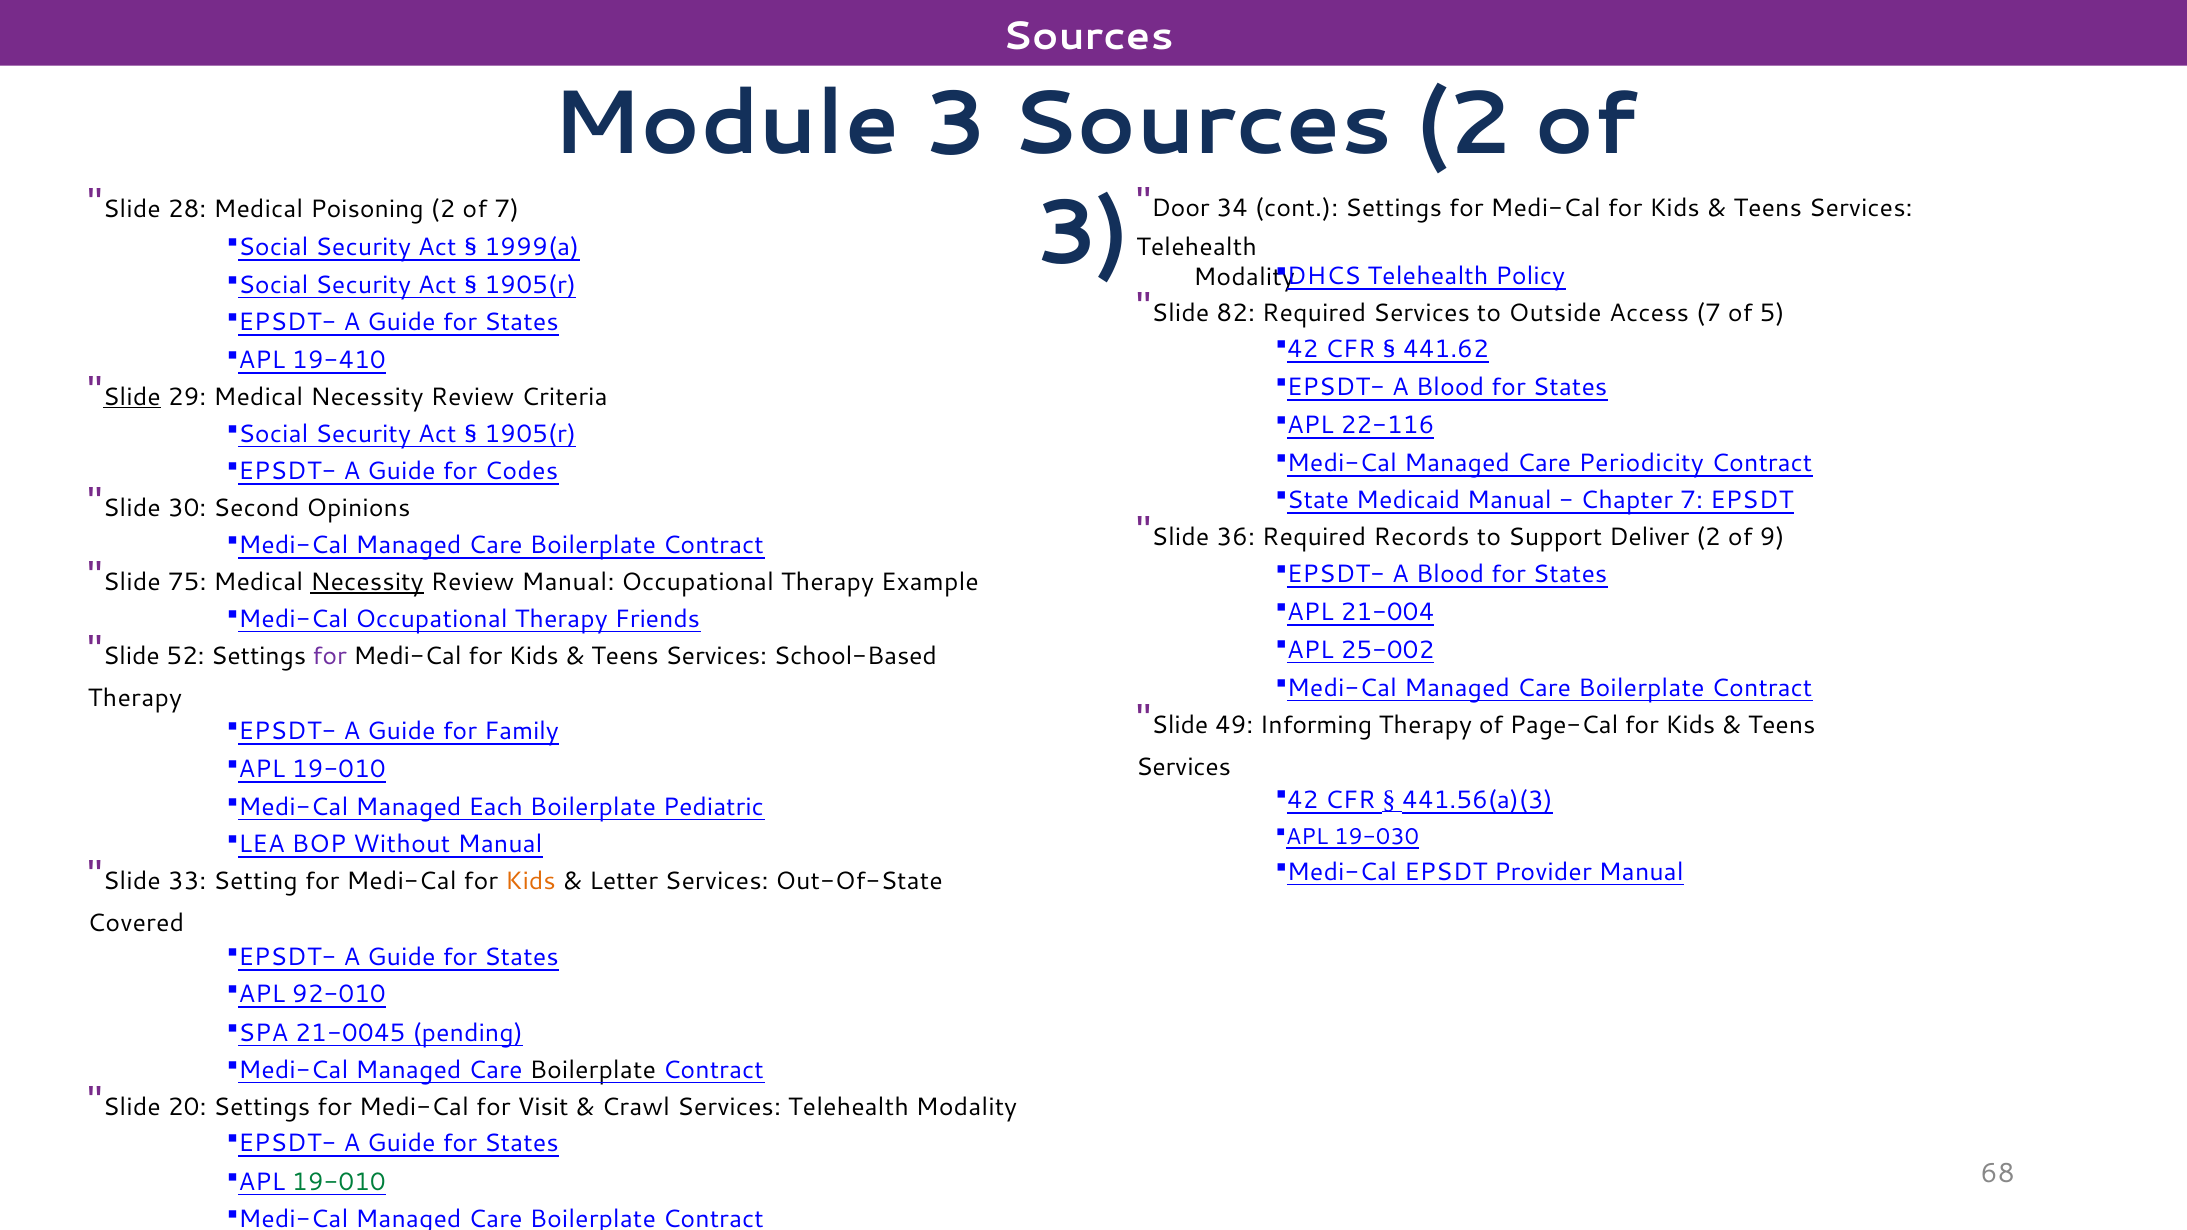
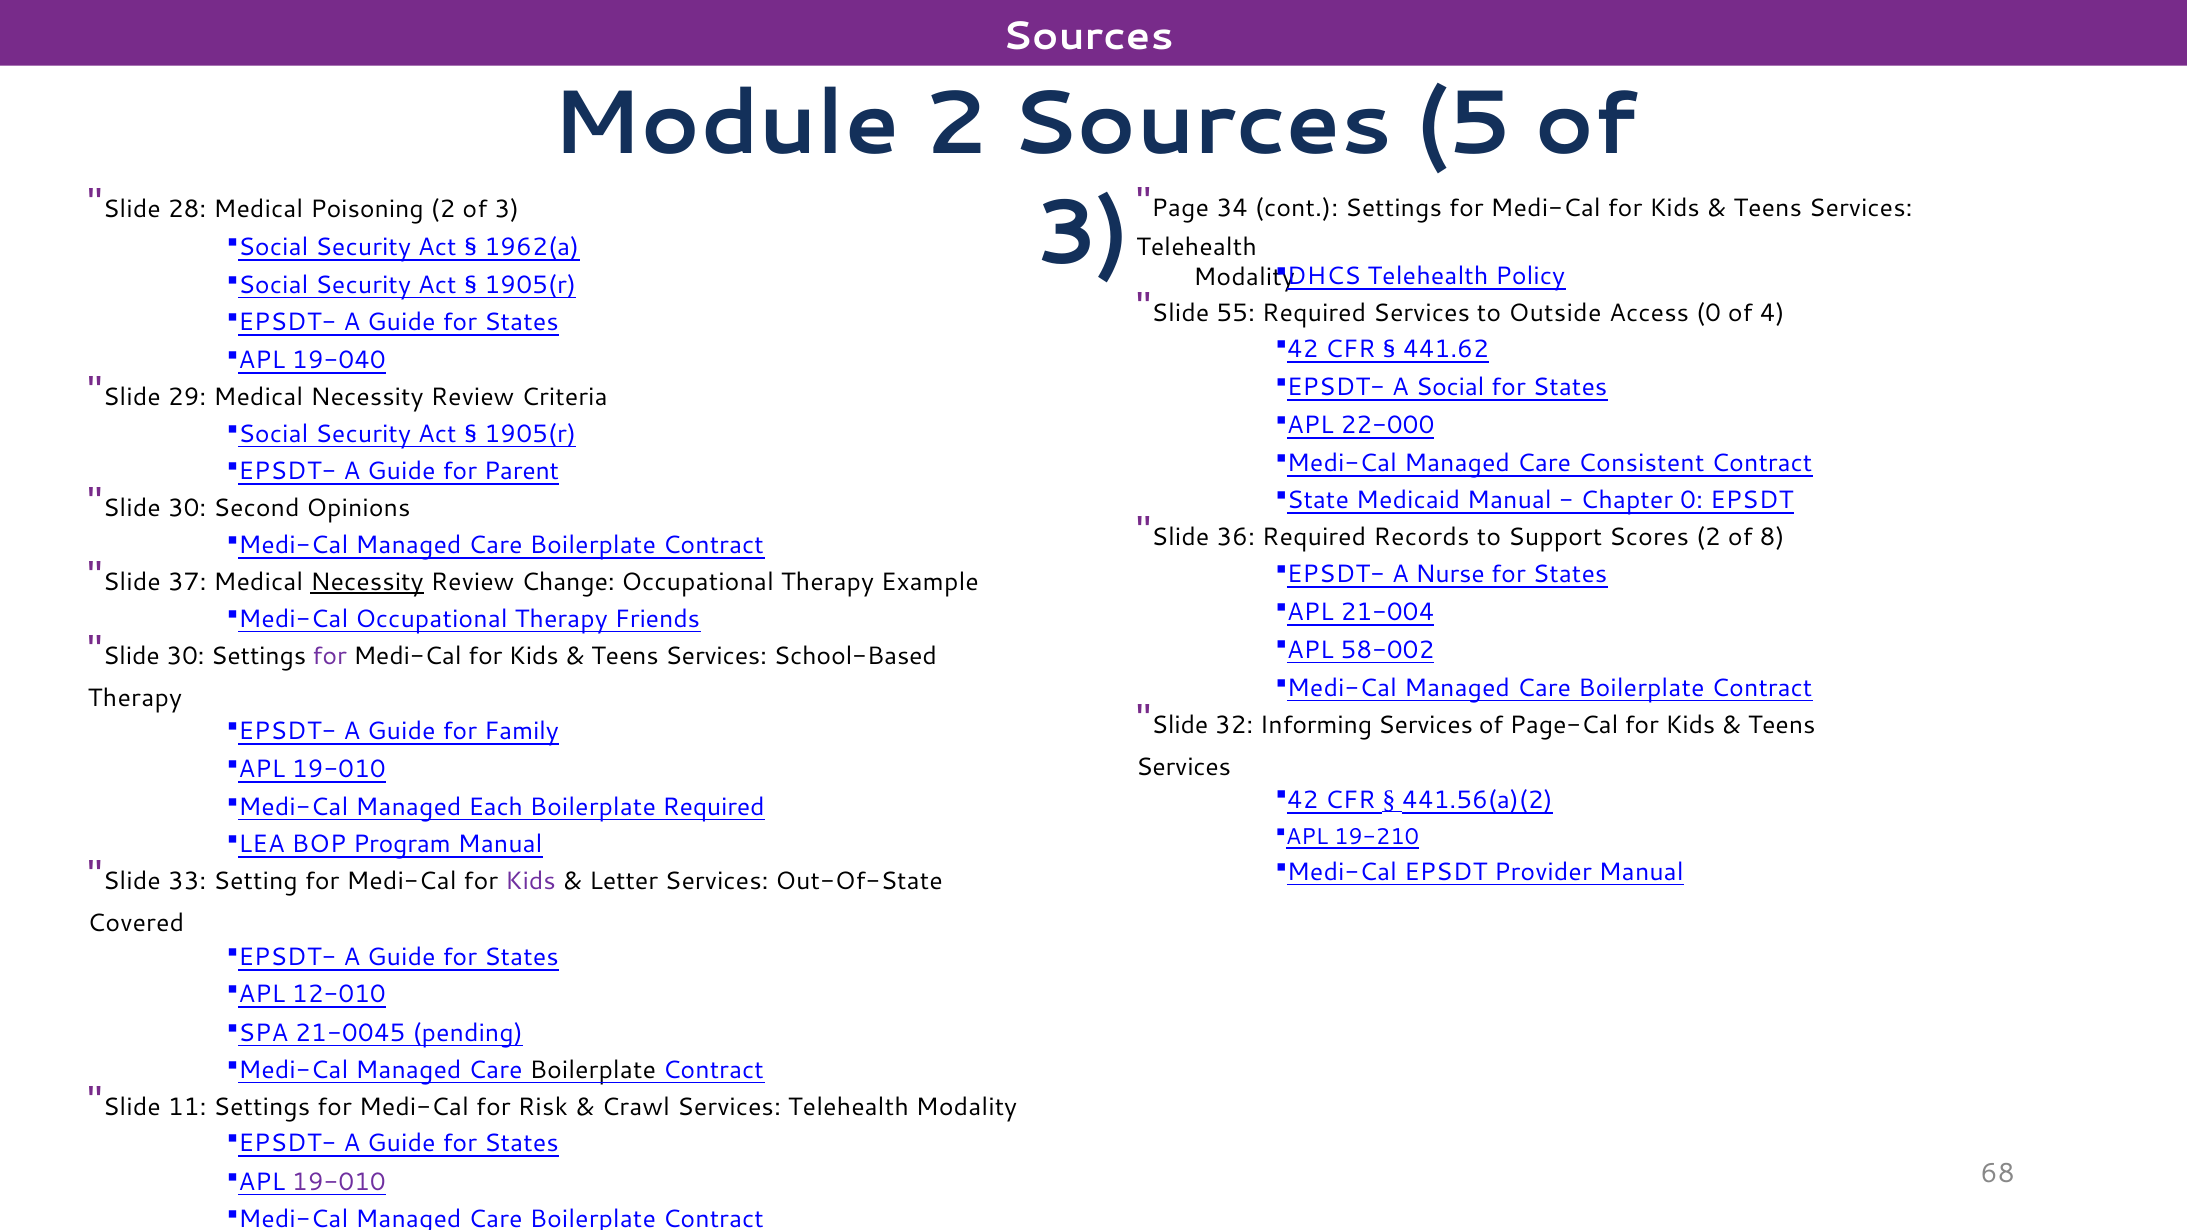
Module 3: 3 -> 2 (955, 124)
2: 2 -> 5 (1463, 124)
2 of 7: 7 -> 3 (507, 209)
Door: Door -> Page (1180, 208)
1999(a: 1999(a -> 1962(a (532, 248)
82: 82 -> 55 (1236, 313)
Access 7: 7 -> 0 (1708, 313)
5: 5 -> 4 (1772, 313)
19-410: 19-410 -> 19-040 (339, 360)
Slide underline: present -> none (132, 397)
Blood: Blood -> Social (1450, 388)
22-116: 22-116 -> 22-000 (1387, 425)
Periodicity: Periodicity -> Consistent (1641, 463)
Codes: Codes -> Parent (522, 471)
Chapter 7: 7 -> 0 (1692, 501)
Deliver: Deliver -> Scores (1649, 538)
9: 9 -> 8 (1772, 538)
75: 75 -> 37 (187, 582)
Review Manual: Manual -> Change (568, 582)
Blood: Blood -> Nurse (1450, 574)
52: 52 -> 30 (186, 656)
25-002: 25-002 -> 58-002 (1387, 650)
49: 49 -> 32 (1234, 725)
Informing Therapy: Therapy -> Services (1426, 725)
441.56(a)(3: 441.56(a)(3 -> 441.56(a)(2 (1477, 800)
Boilerplate Pediatric: Pediatric -> Required (713, 807)
19-030: 19-030 -> 19-210 (1377, 837)
Without: Without -> Program (402, 845)
Kids colour: orange -> purple (531, 881)
92-010: 92-010 -> 12-010 (339, 995)
20: 20 -> 11 (187, 1107)
Visit: Visit -> Risk (543, 1107)
19-010 colour: green -> purple (339, 1182)
